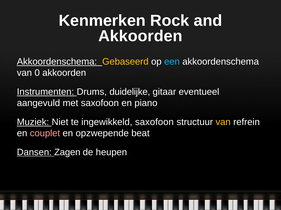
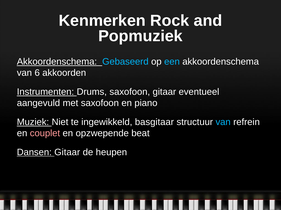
Akkoorden: Akkoorden -> Popmuziek (140, 36)
Gebaseerd colour: yellow -> light blue (125, 62)
0: 0 -> 6 (37, 73)
Drums duidelijke: duidelijke -> saxofoon (130, 92)
ingewikkeld saxofoon: saxofoon -> basgitaar (154, 122)
van colour: yellow -> light blue (223, 122)
Dansen Zagen: Zagen -> Gitaar (67, 153)
